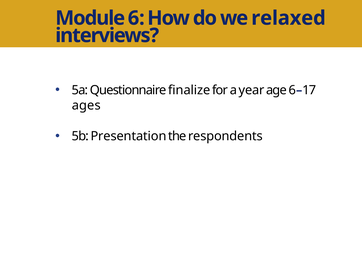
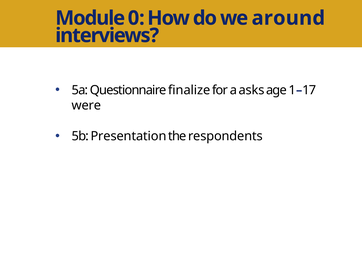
Module 6: 6 -> 0 (136, 18)
relaxed: relaxed -> around (288, 18)
year: year -> asks (252, 90)
age 6: 6 -> 1 (292, 90)
ages: ages -> were (86, 105)
